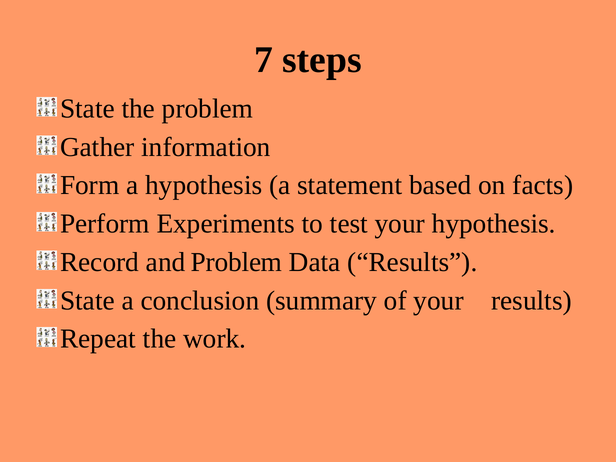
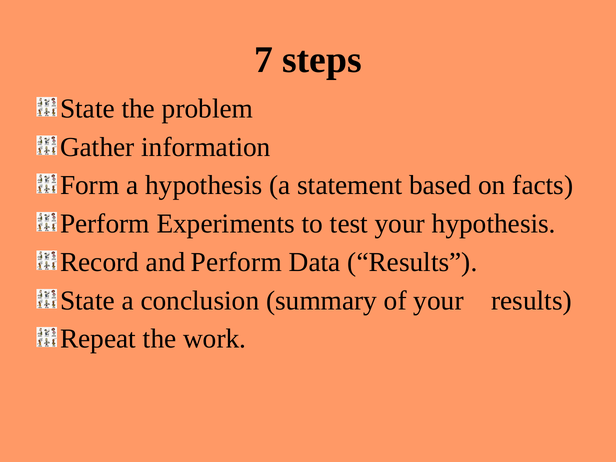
and Problem: Problem -> Perform (236, 262)
